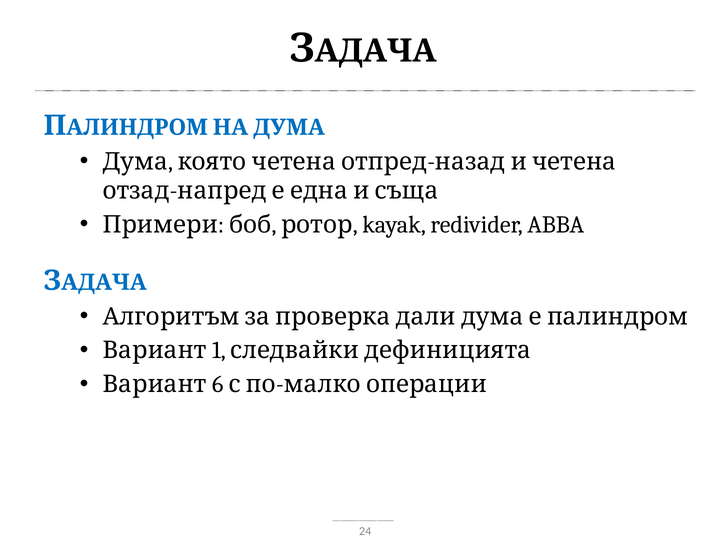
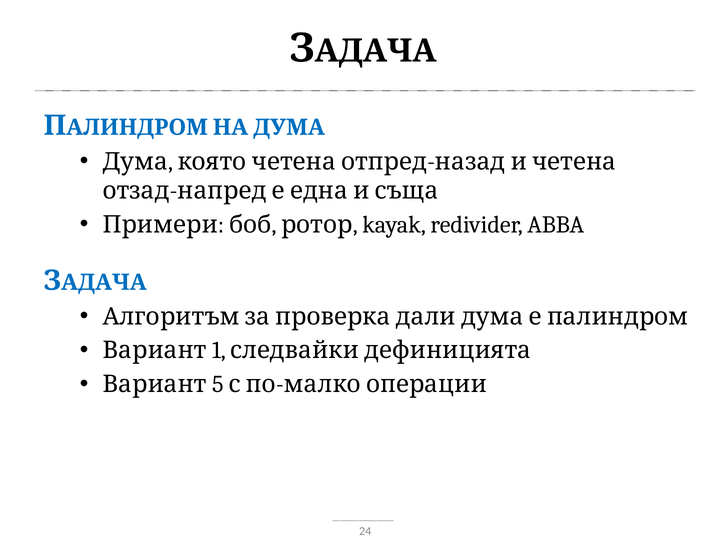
6: 6 -> 5 (218, 384)
